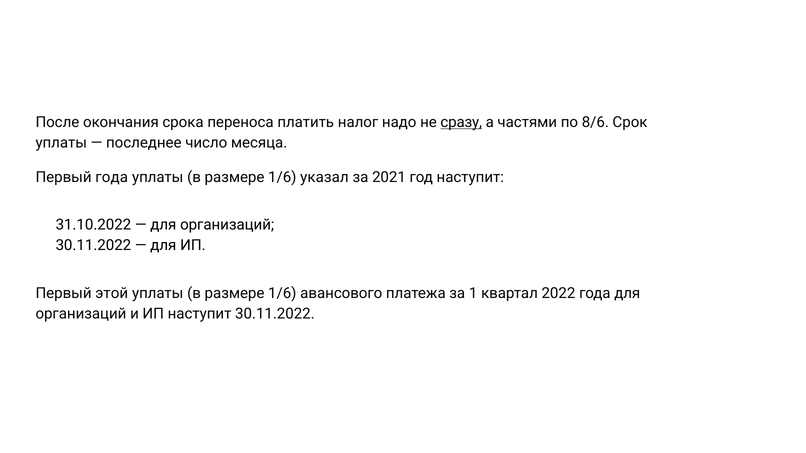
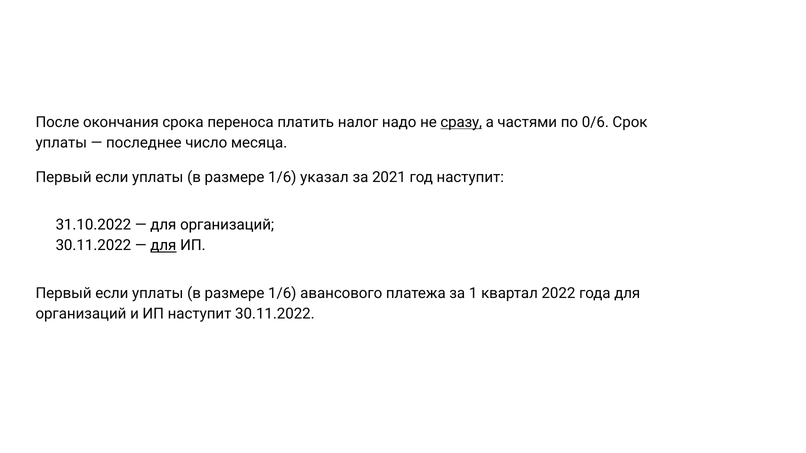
8/6: 8/6 -> 0/6 (595, 122)
года: года -> если (112, 177)
для underline: none -> present (163, 246)
этой: этой -> если (112, 293)
